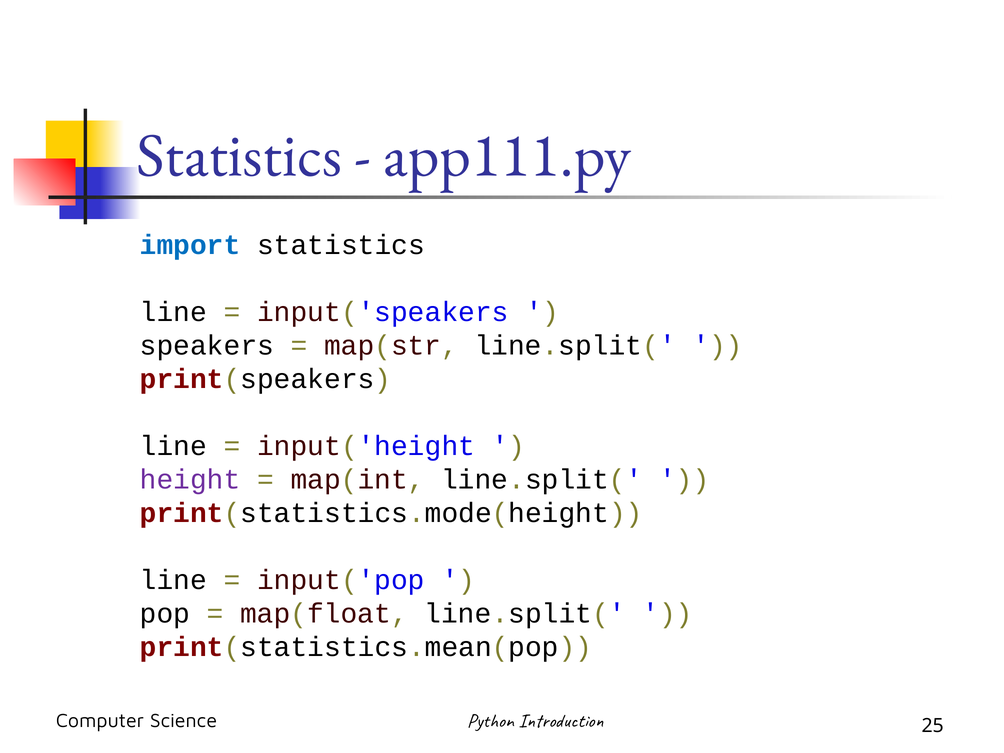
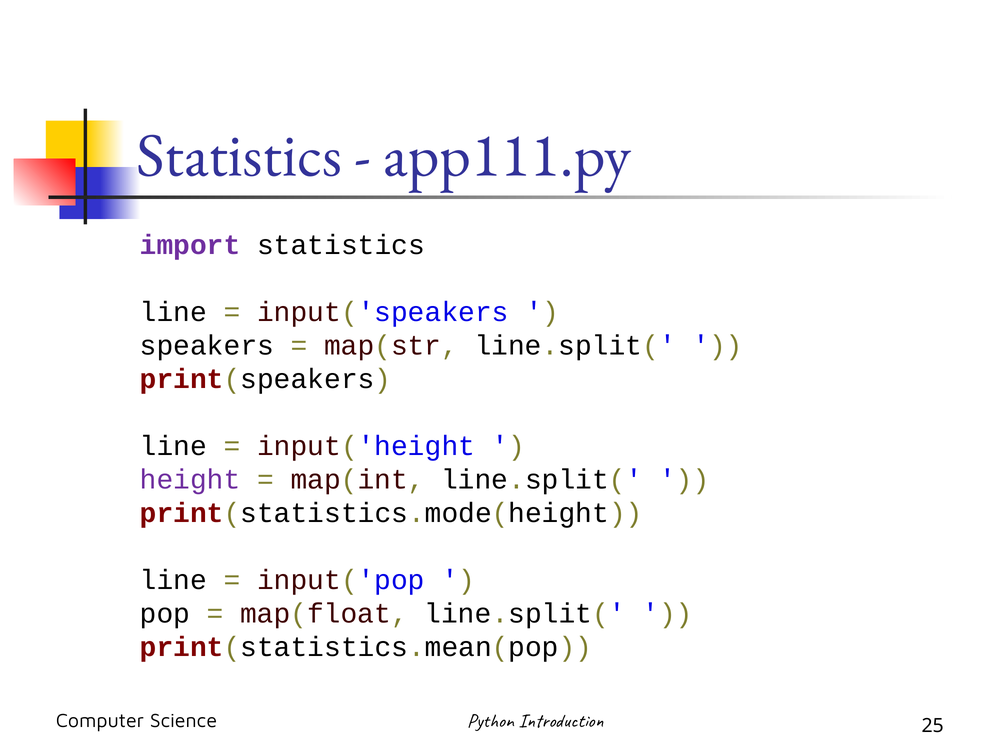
import colour: blue -> purple (190, 245)
